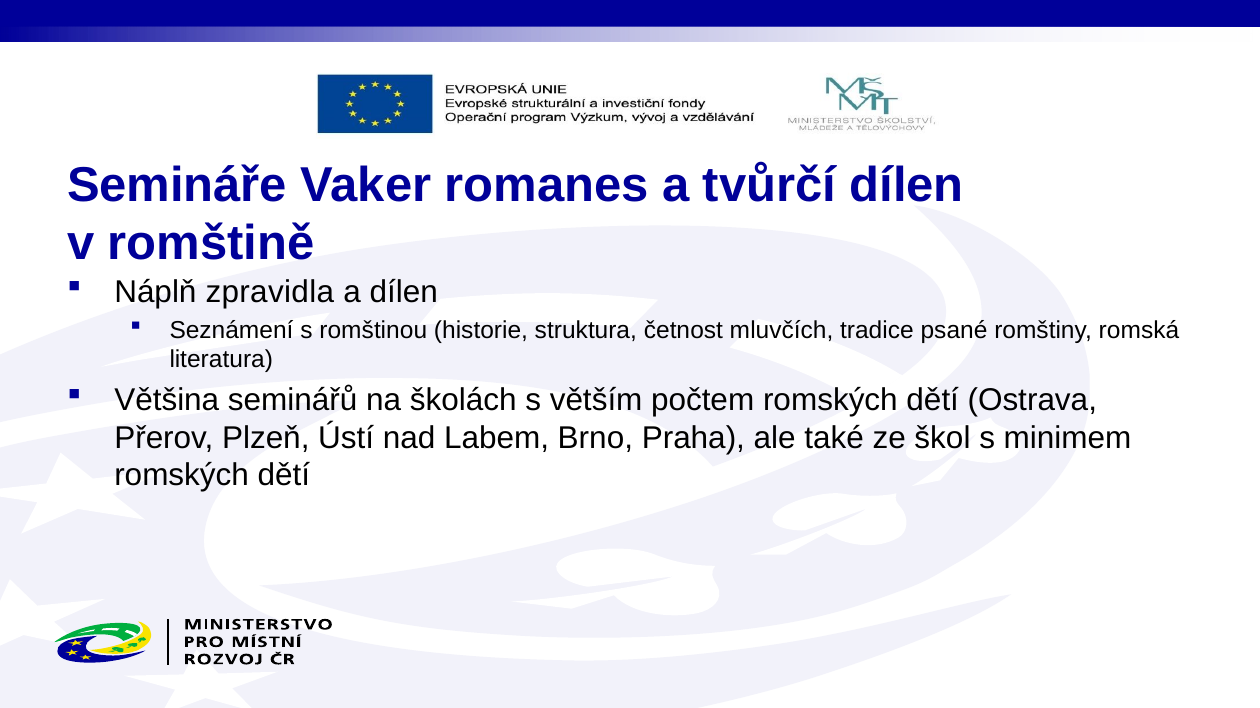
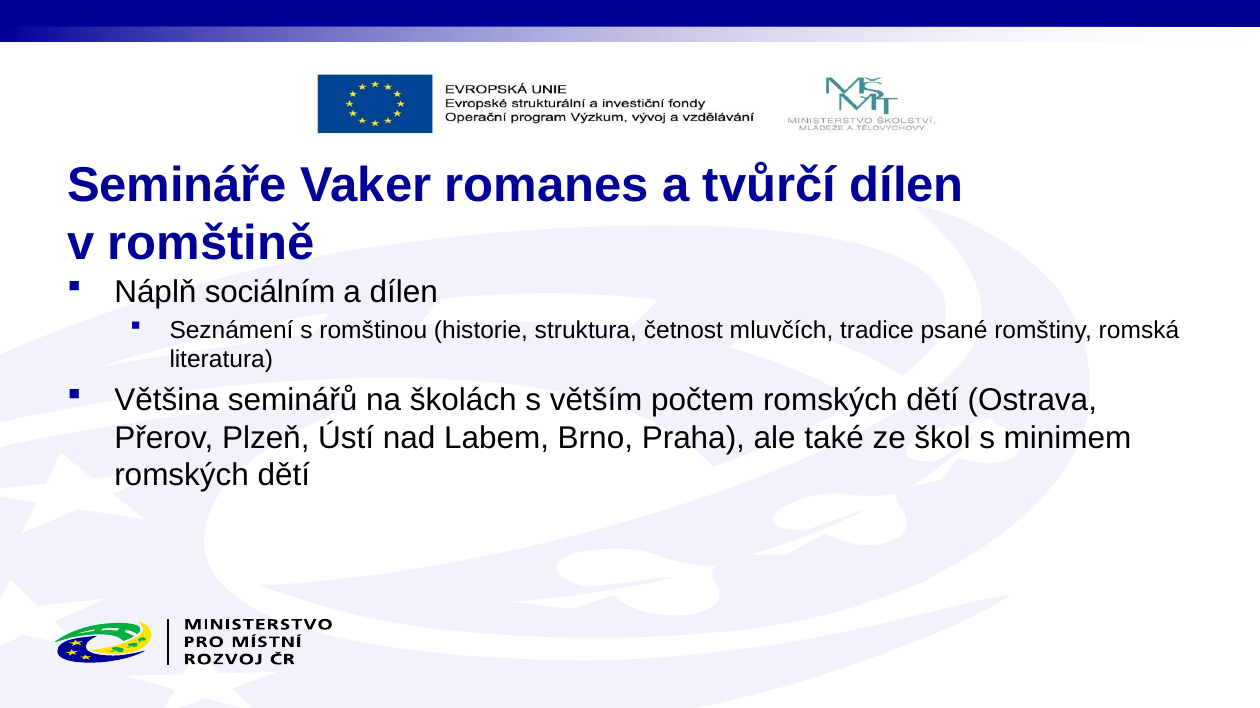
zpravidla: zpravidla -> sociálním (270, 293)
